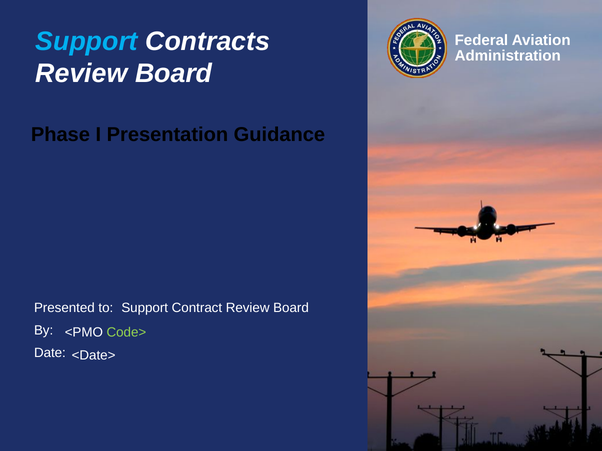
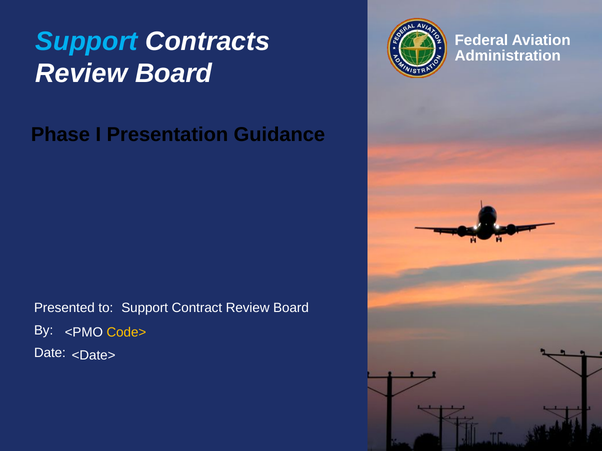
Code> colour: light green -> yellow (126, 333)
